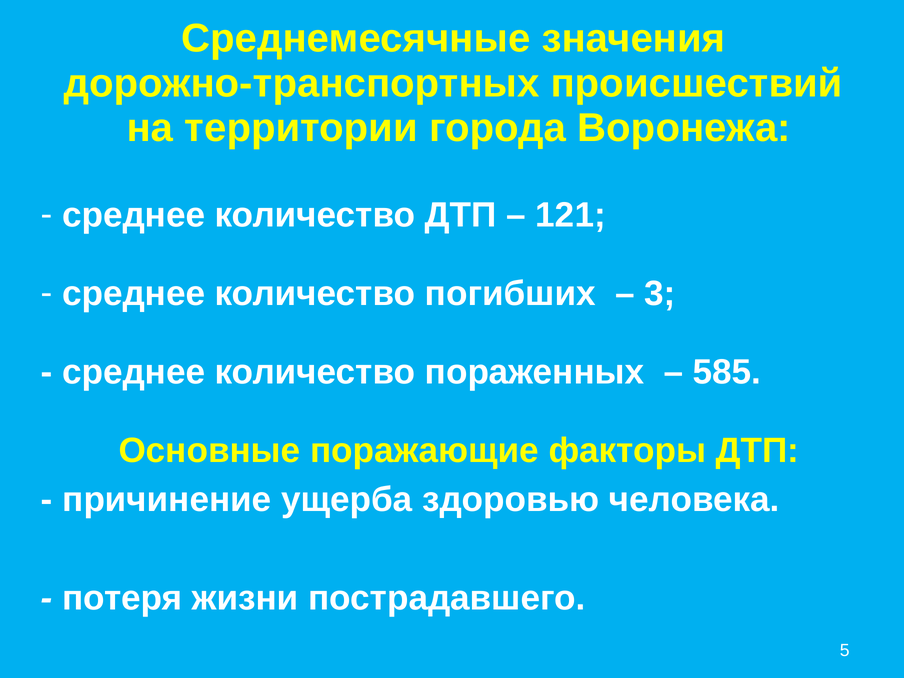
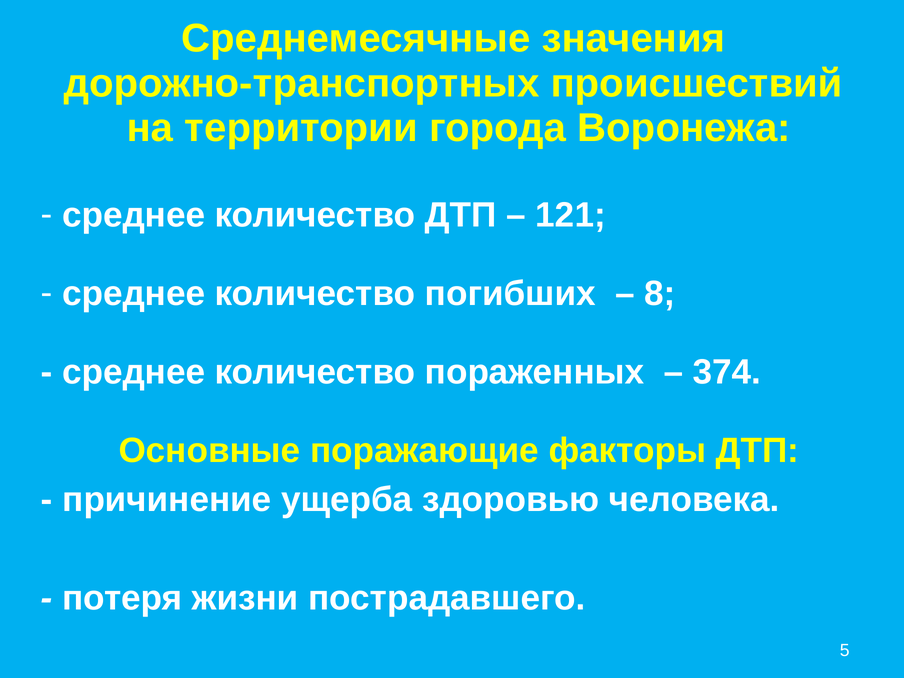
3: 3 -> 8 (660, 294)
585: 585 -> 374 (727, 372)
